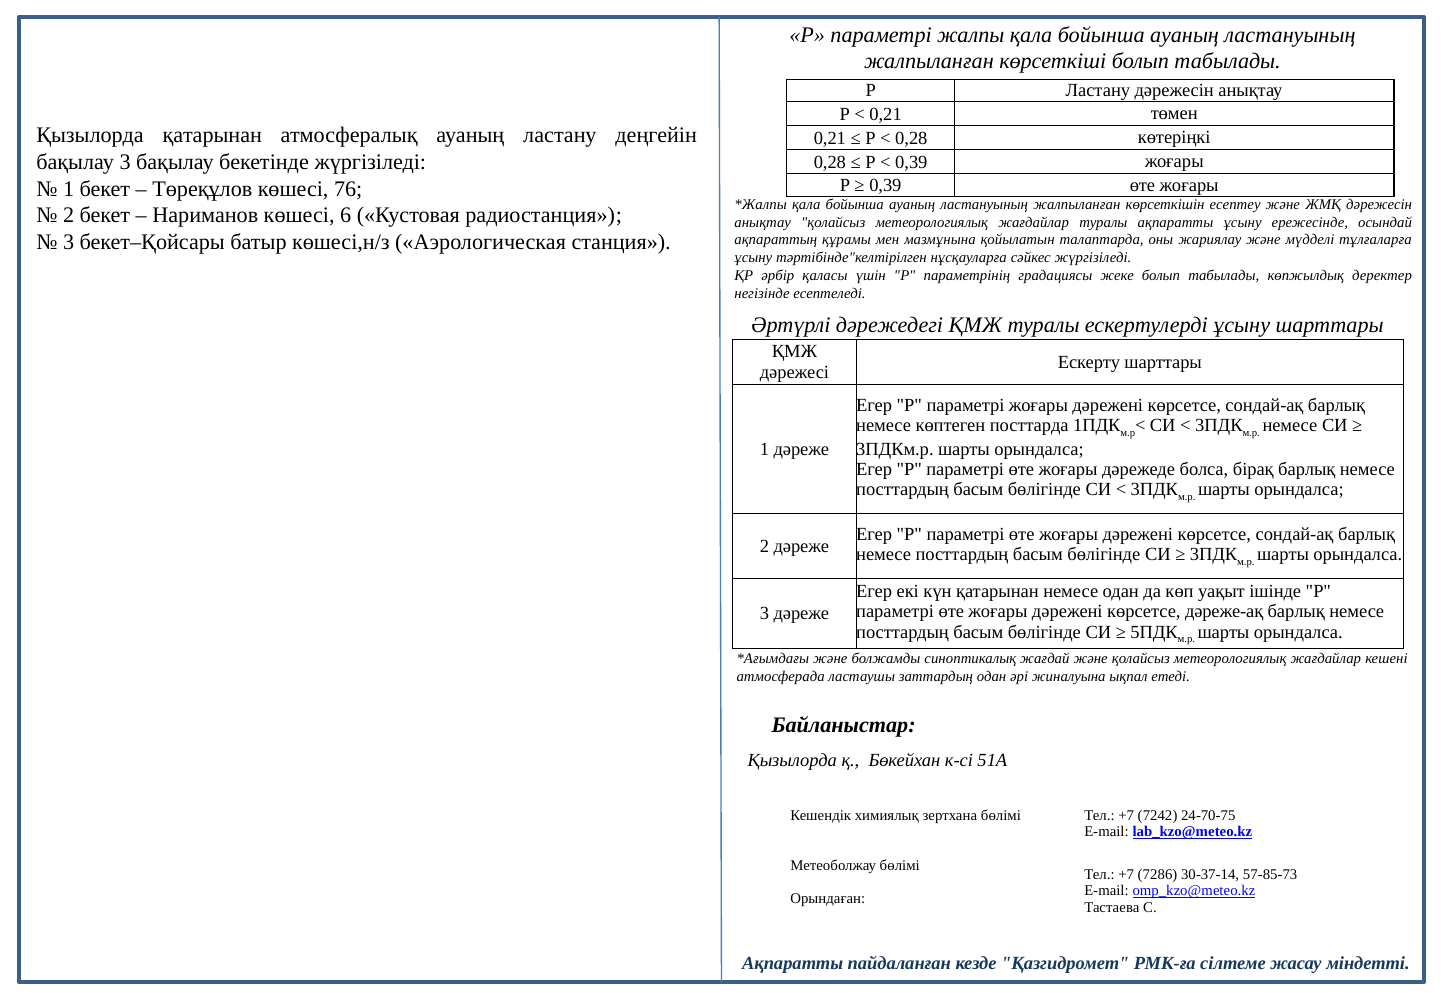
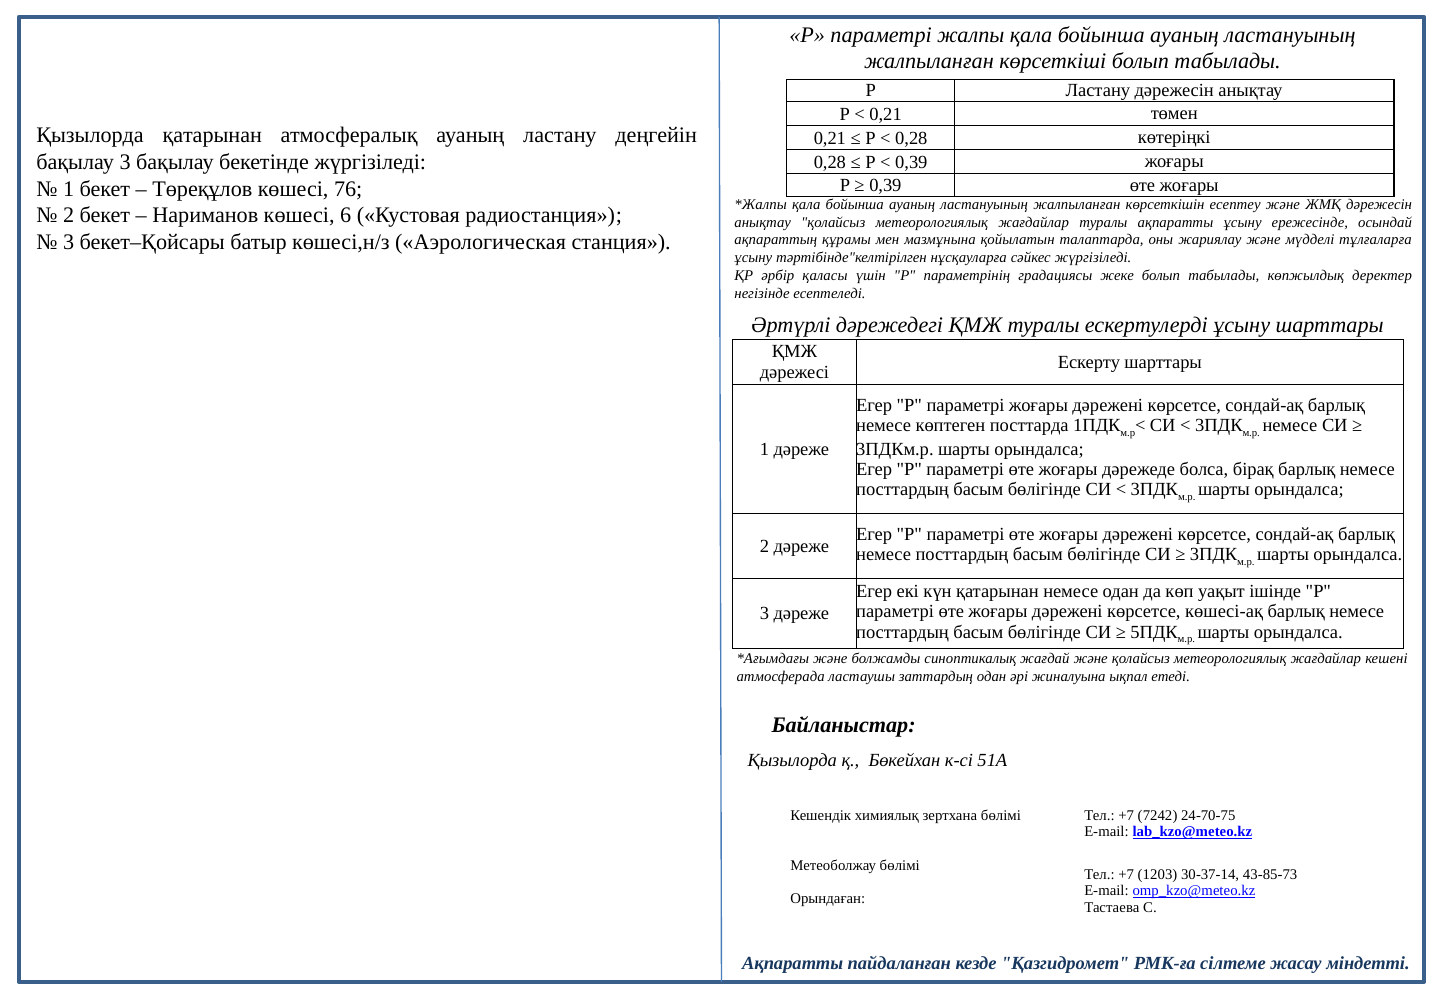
дәреже-ақ: дәреже-ақ -> көшесі-ақ (1224, 612)
7286: 7286 -> 1203 (1158, 874)
57-85-73: 57-85-73 -> 43-85-73 (1270, 874)
